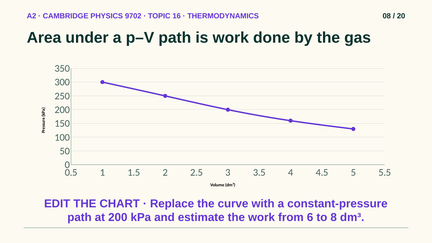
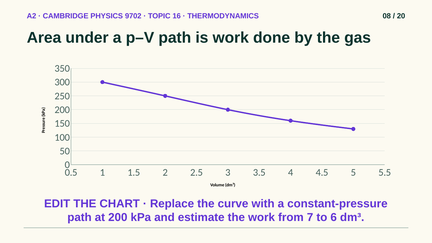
6: 6 -> 7 (310, 217)
8: 8 -> 6 (334, 217)
